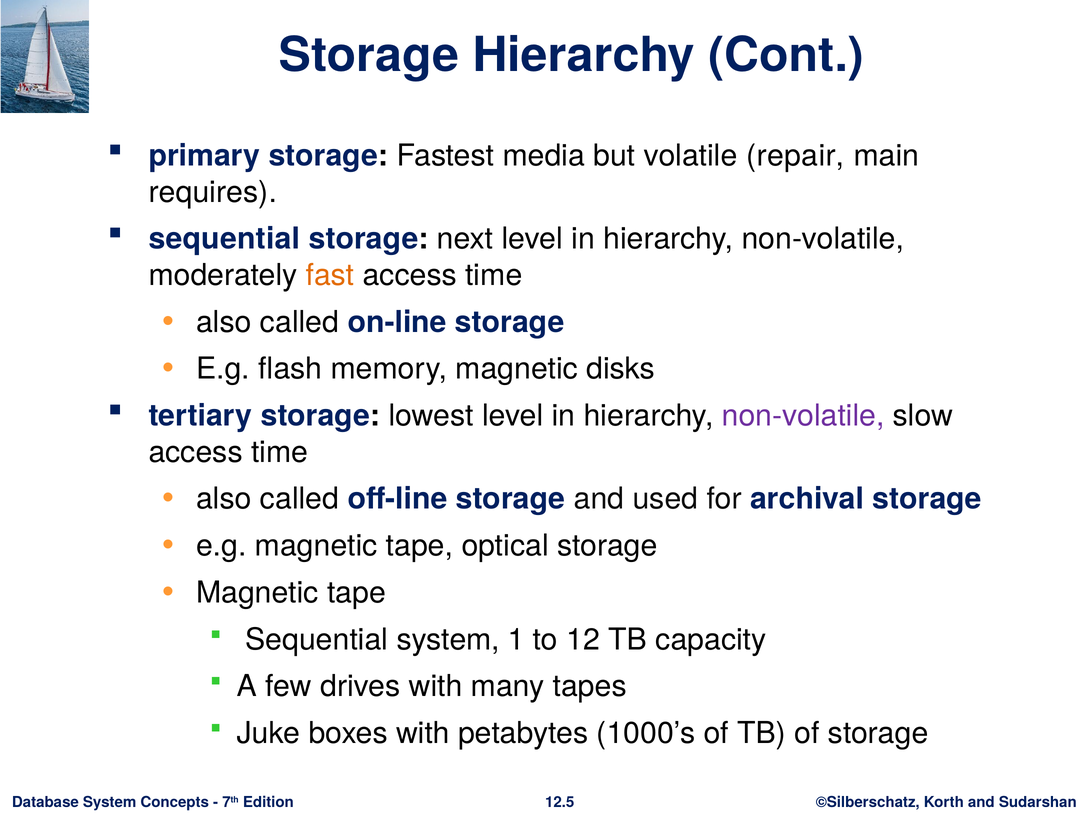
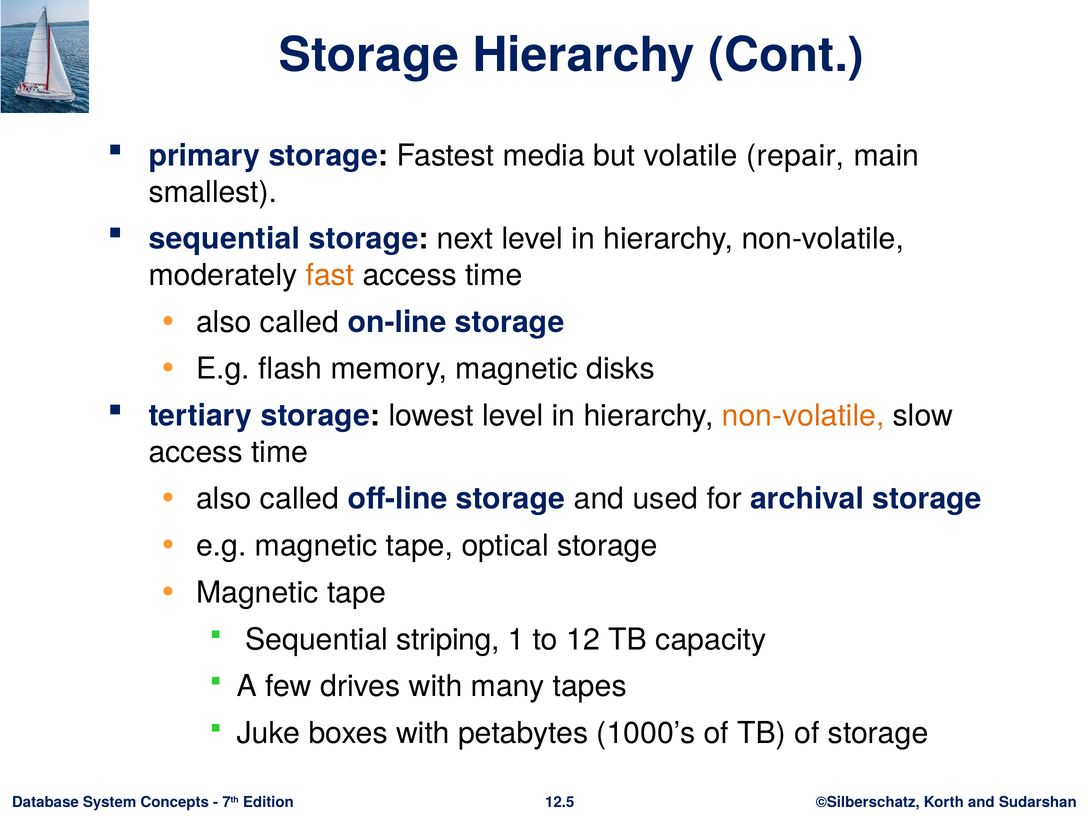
requires: requires -> smallest (213, 192)
non-volatile colour: purple -> orange (803, 416)
Sequential system: system -> striping (448, 640)
